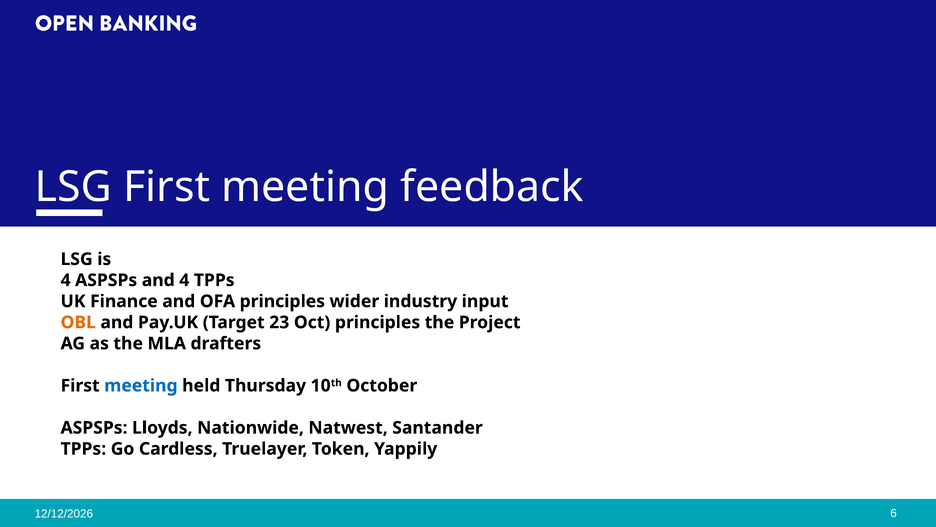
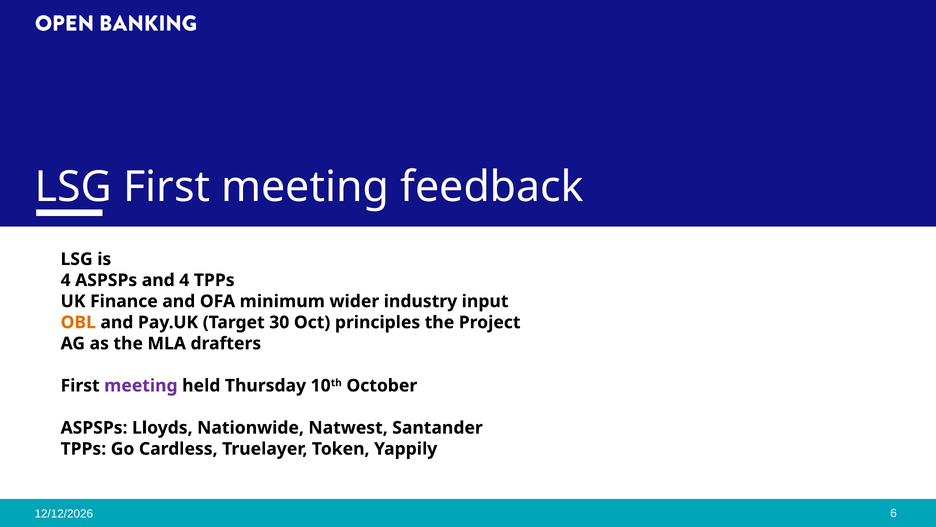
OFA principles: principles -> minimum (282, 301)
23: 23 -> 30 (279, 322)
meeting colour: blue -> purple (141, 385)
